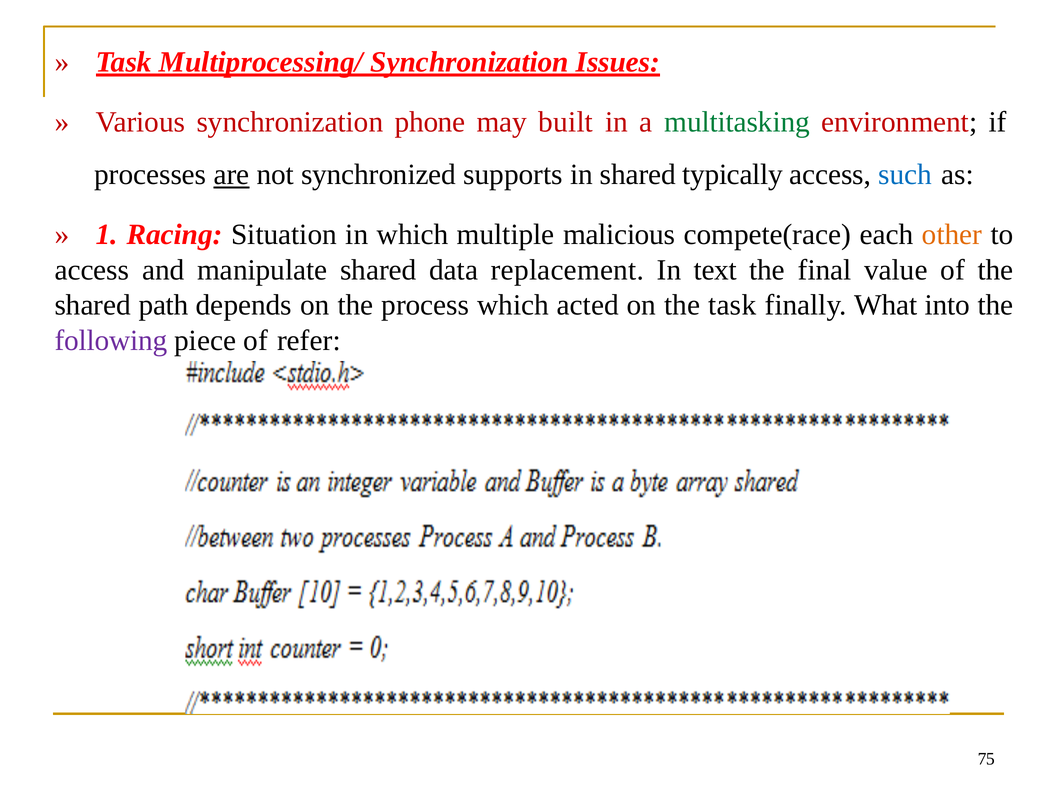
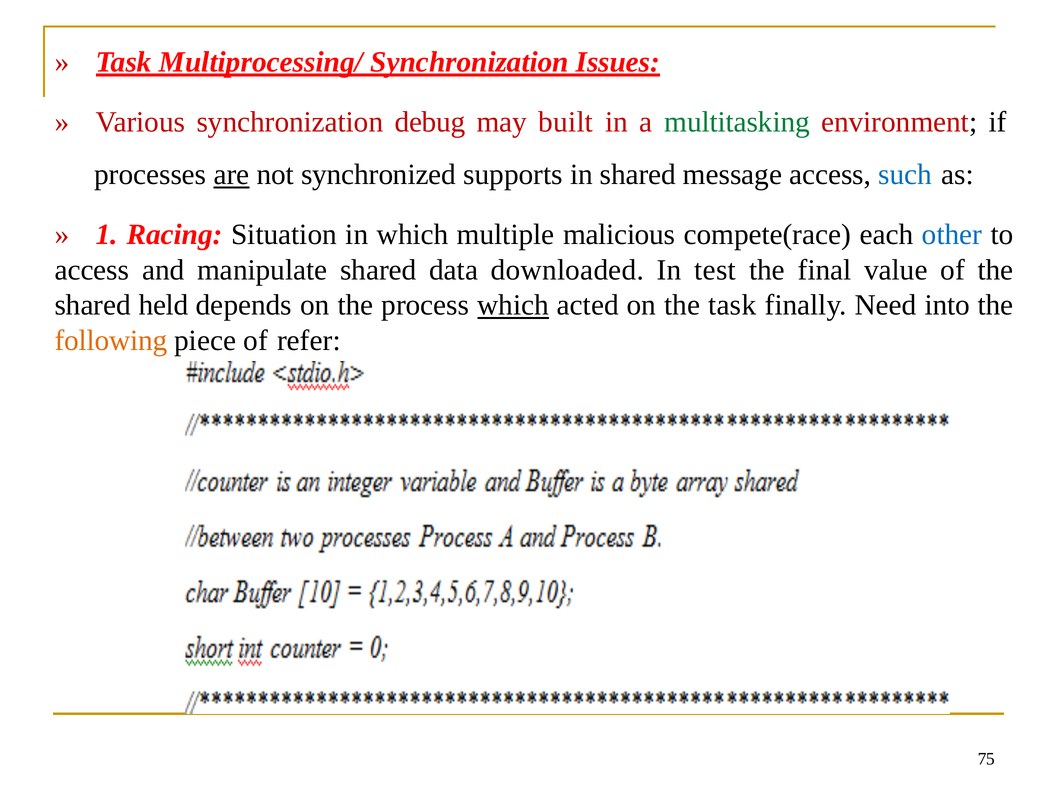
phone: phone -> debug (430, 122)
typically: typically -> message (732, 175)
other colour: orange -> blue (952, 235)
replacement: replacement -> downloaded (567, 270)
text: text -> test (715, 270)
path: path -> held (164, 305)
which underline: none -> present (513, 305)
What: What -> Need (886, 305)
following colour: purple -> orange (111, 340)
